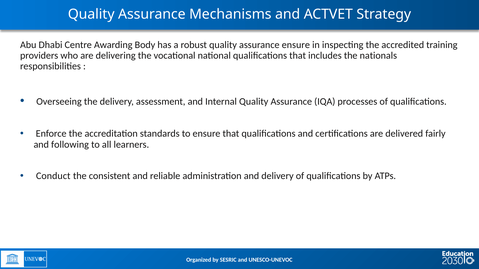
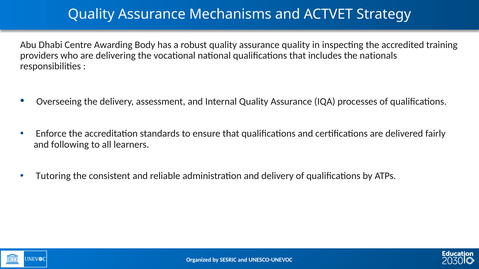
assurance ensure: ensure -> quality (296, 45)
Conduct: Conduct -> Tutoring (53, 176)
